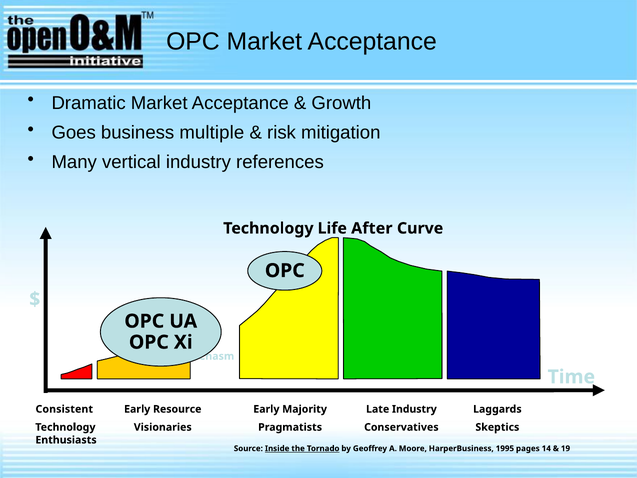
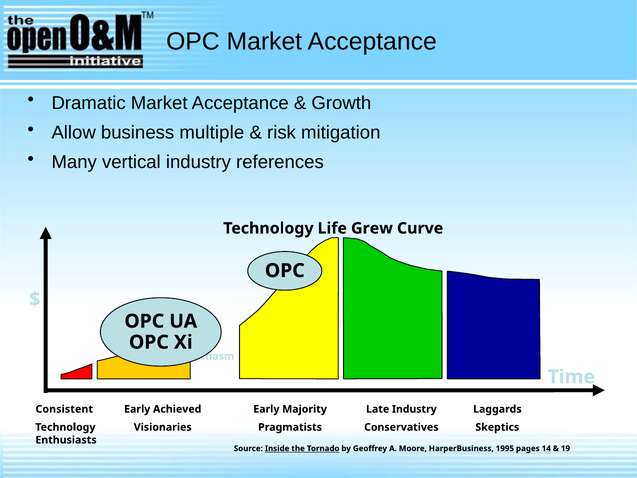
Goes: Goes -> Allow (74, 133)
After: After -> Grew (372, 228)
Resource: Resource -> Achieved (177, 409)
